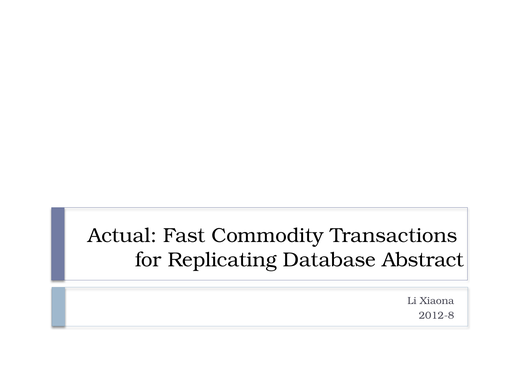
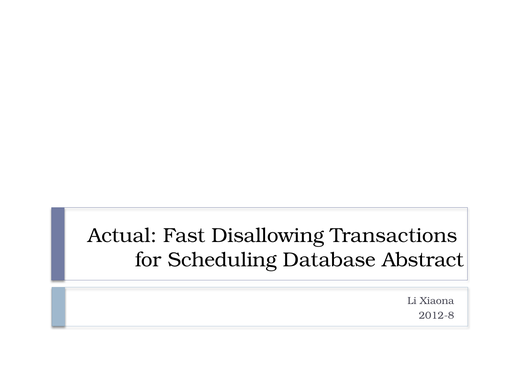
Commodity: Commodity -> Disallowing (268, 236)
Replicating: Replicating -> Scheduling (222, 260)
